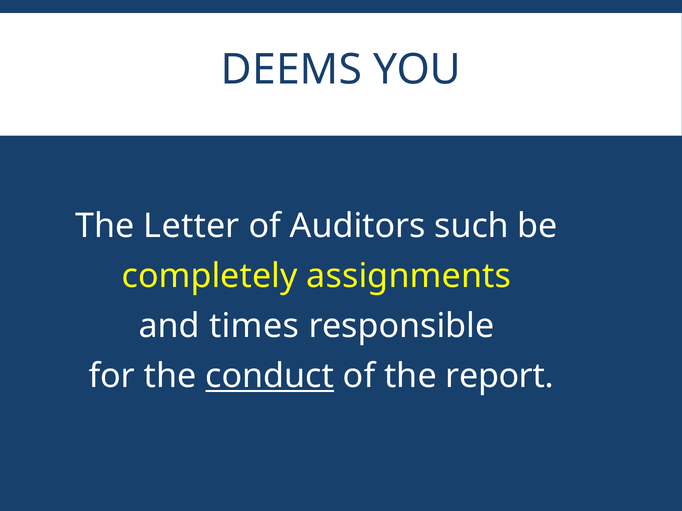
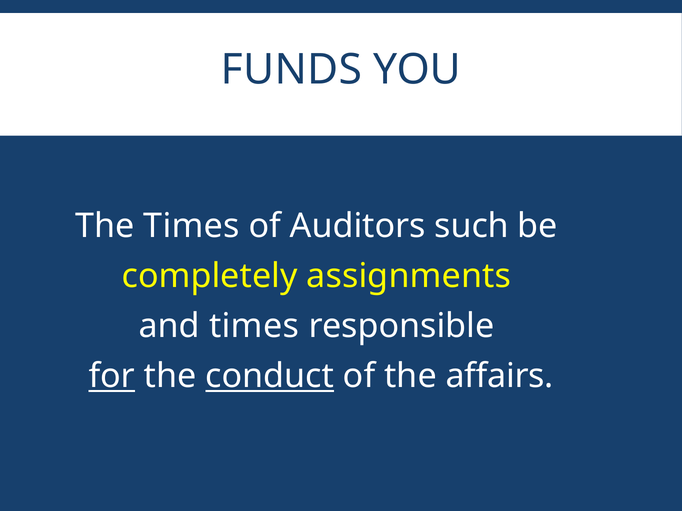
DEEMS: DEEMS -> FUNDS (291, 70)
The Letter: Letter -> Times (192, 226)
for underline: none -> present (112, 377)
report: report -> affairs (500, 377)
